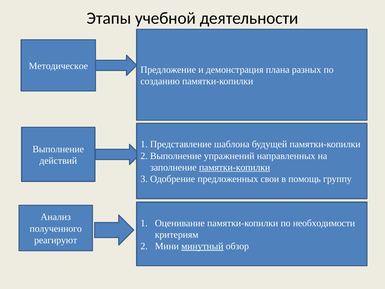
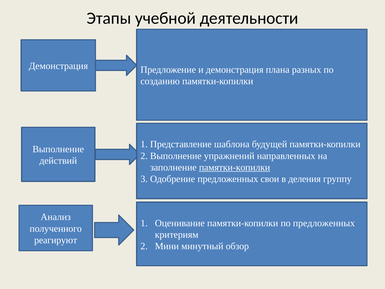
Методическое: Методическое -> Демонстрация (58, 66)
помощь: помощь -> деления (305, 179)
по необходимости: необходимости -> предложенных (324, 223)
минутный underline: present -> none (202, 246)
